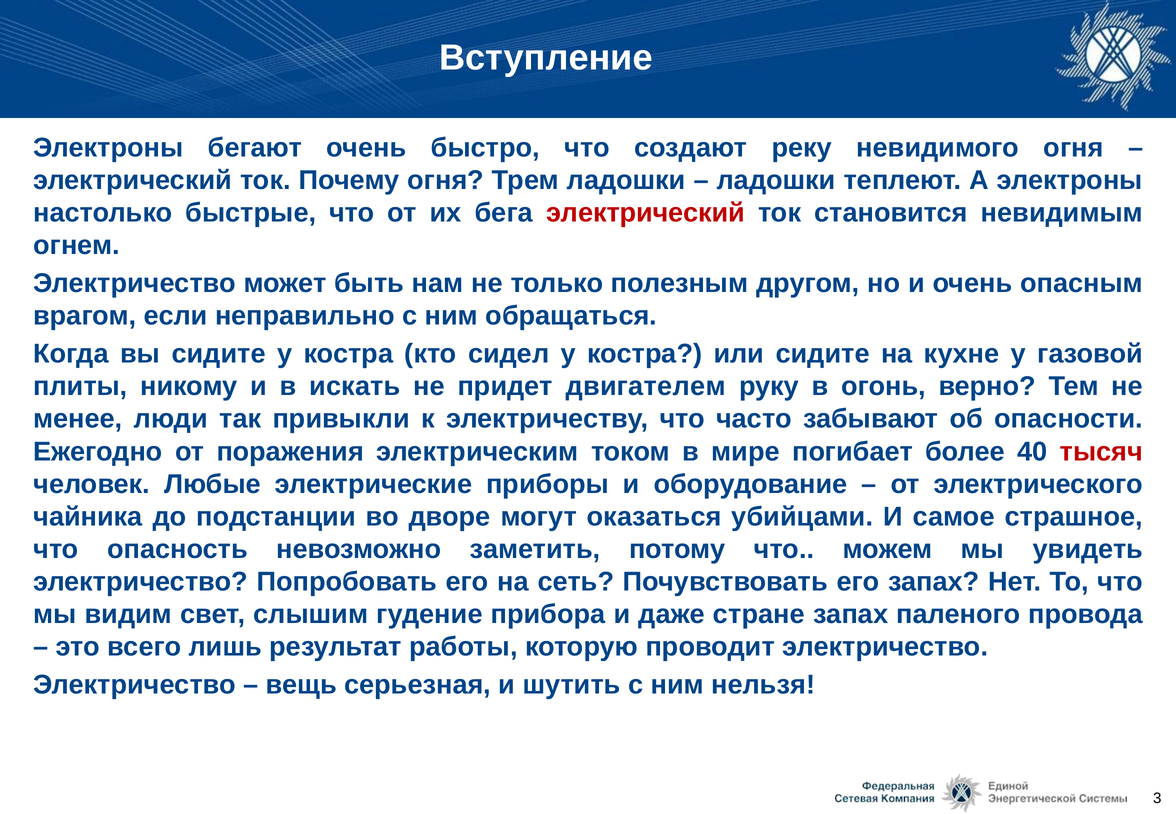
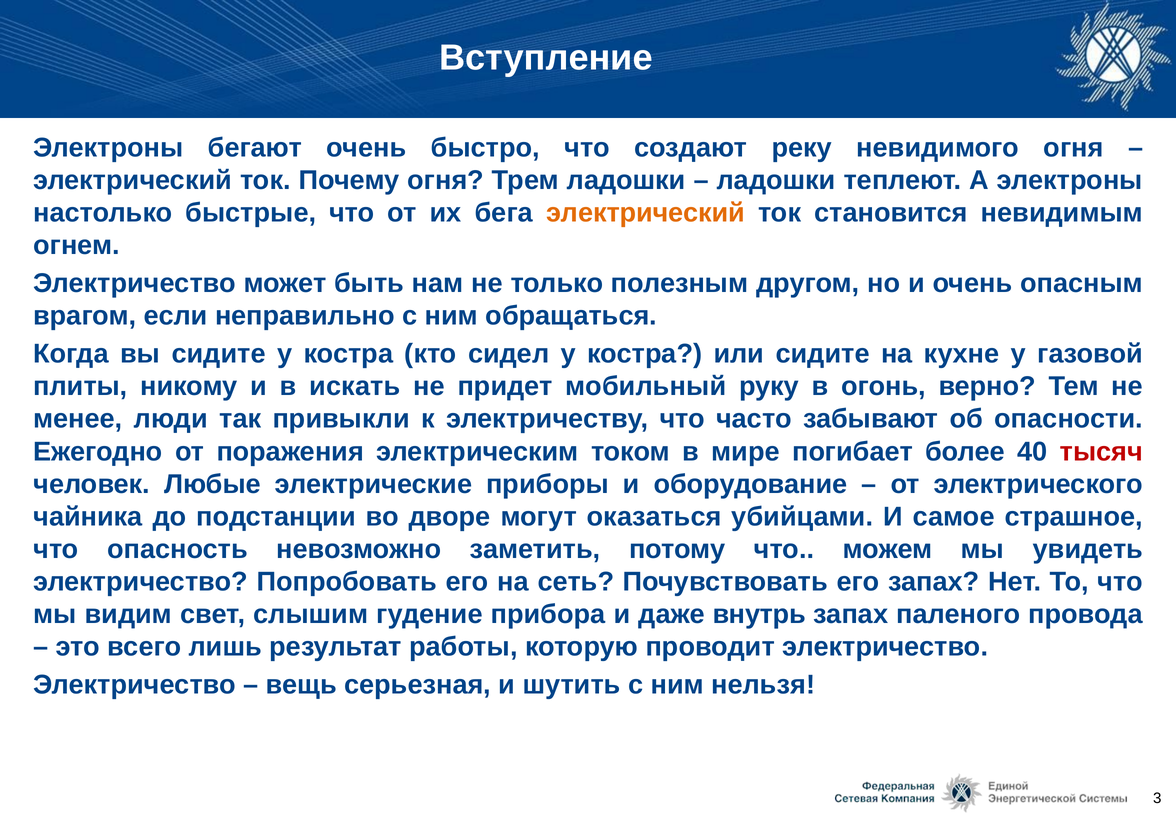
электрический colour: red -> orange (646, 213)
двигателем: двигателем -> мобильный (646, 387)
стране: стране -> внутрь (759, 614)
